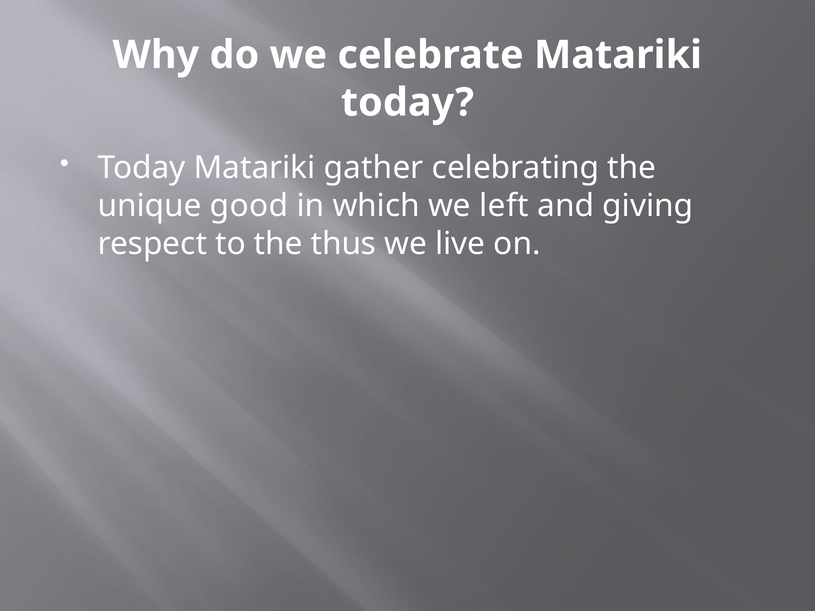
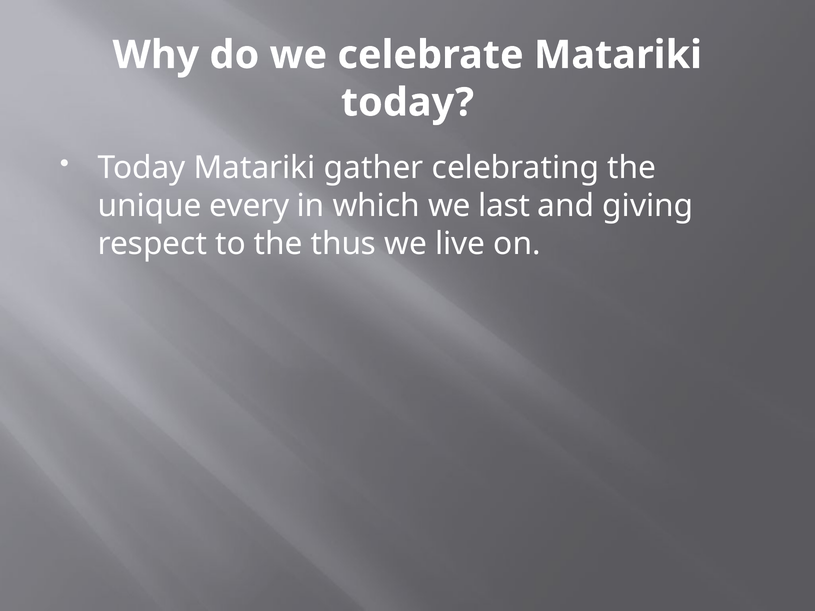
good: good -> every (249, 206)
left: left -> last (504, 206)
